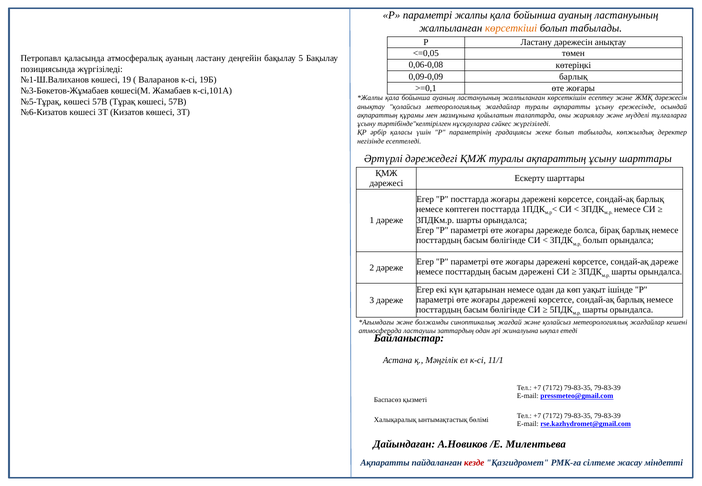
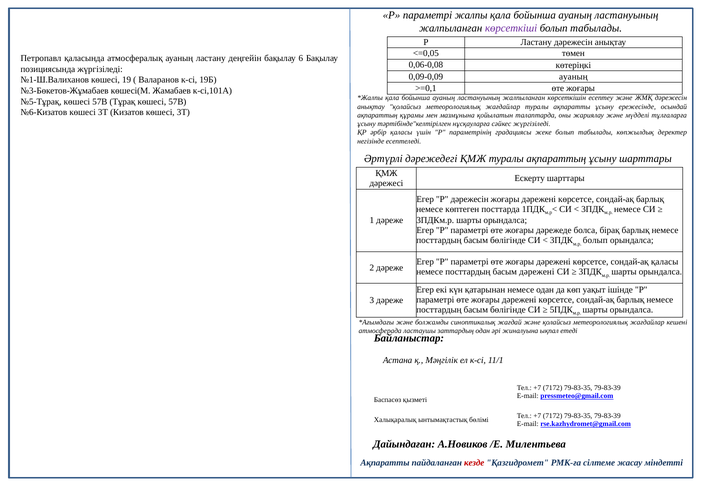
көрсеткіші colour: orange -> purple (511, 28)
5: 5 -> 6 (301, 58)
0,09-0,09 барлық: барлық -> ауаның (573, 77)
Р посттарда: посттарда -> дәрежесін (470, 199)
сондай-ақ дәреже: дәреже -> қаласы (665, 262)
